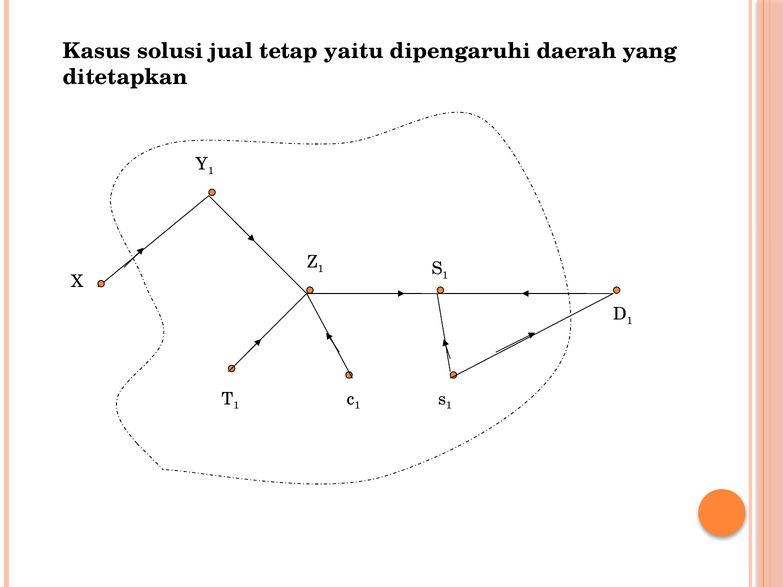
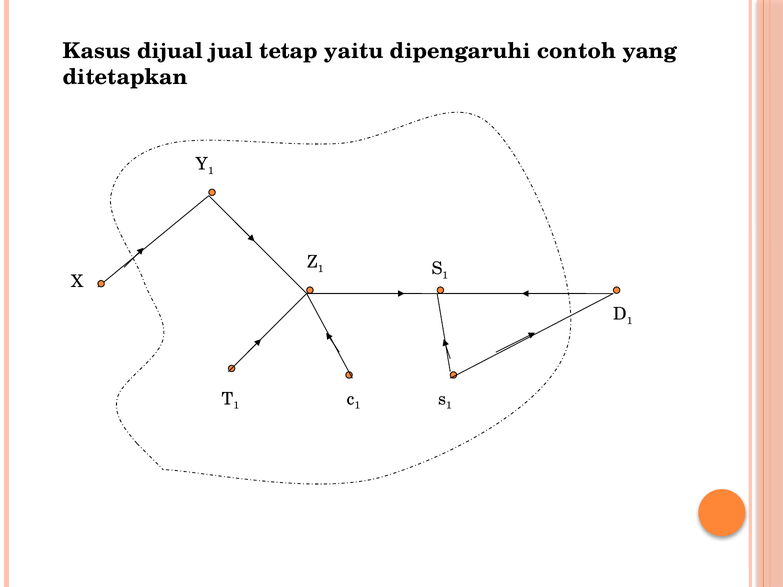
solusi: solusi -> dijual (170, 51)
daerah: daerah -> contoh (577, 51)
